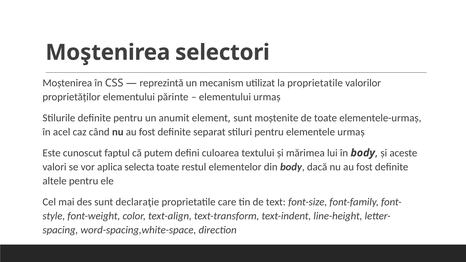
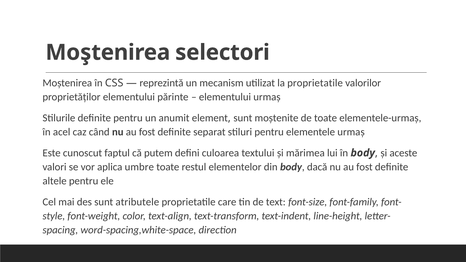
selecta: selecta -> umbre (139, 167)
declaraţie: declaraţie -> atributele (137, 202)
